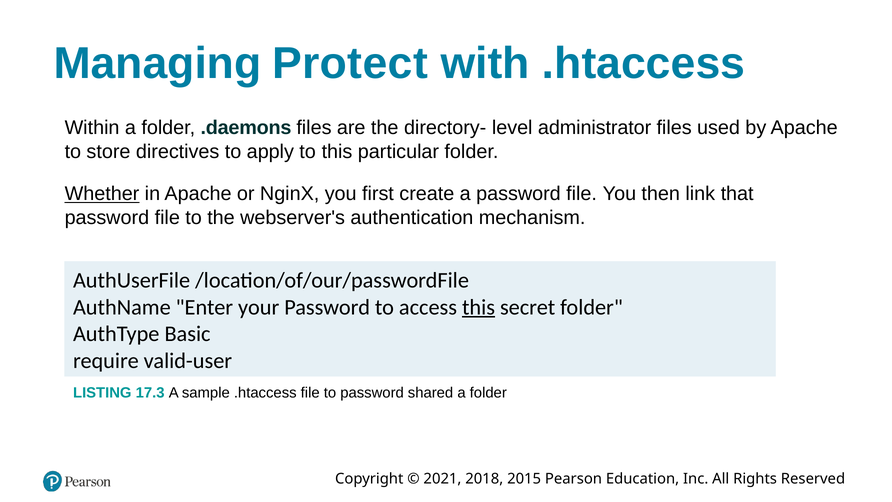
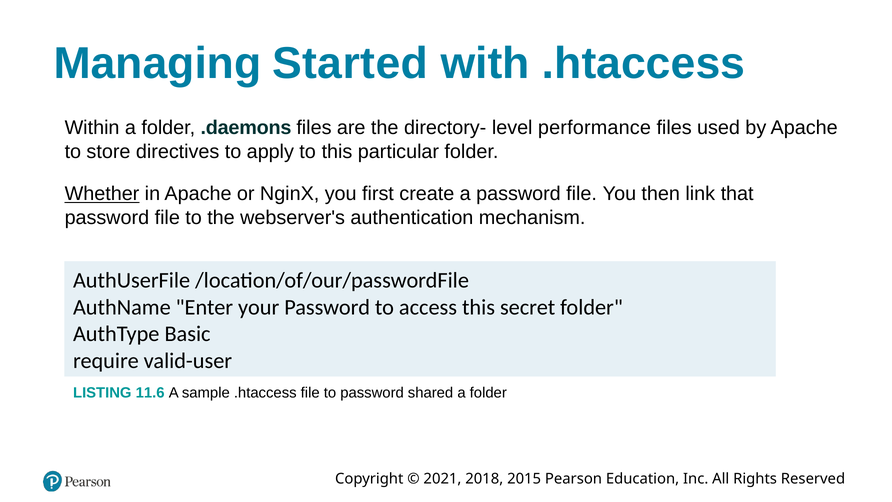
Protect: Protect -> Started (350, 63)
administrator: administrator -> performance (594, 128)
this underline: present -> none (479, 307)
17.3: 17.3 -> 11.6 (150, 393)
